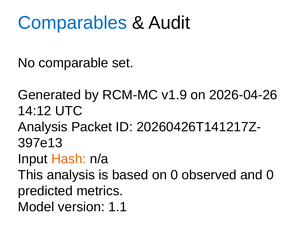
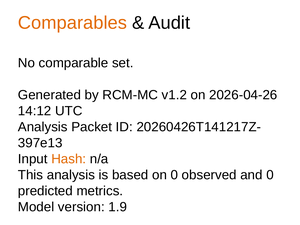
Comparables colour: blue -> orange (72, 23)
v1.9: v1.9 -> v1.2 (174, 95)
1.1: 1.1 -> 1.9 (118, 207)
